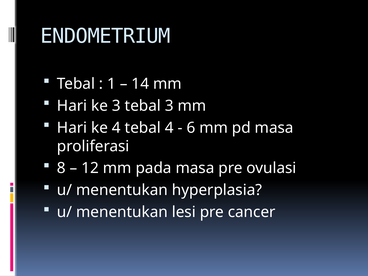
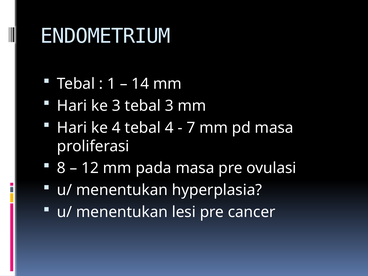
6: 6 -> 7 (191, 128)
